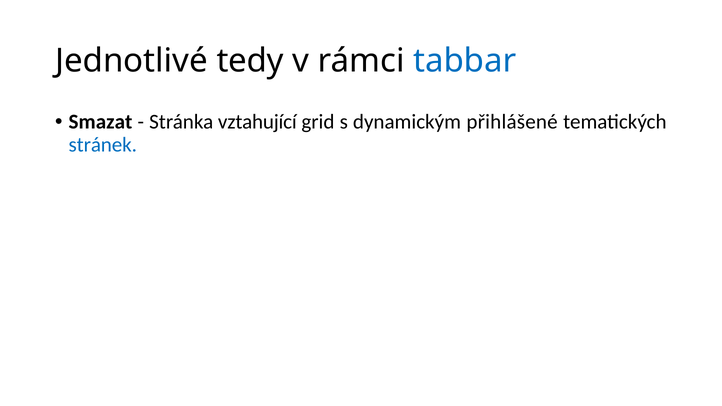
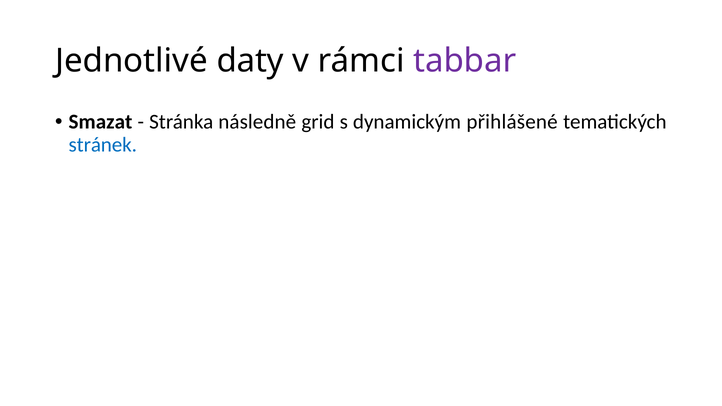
tedy: tedy -> daty (250, 61)
tabbar colour: blue -> purple (465, 61)
vztahující: vztahující -> následně (257, 122)
